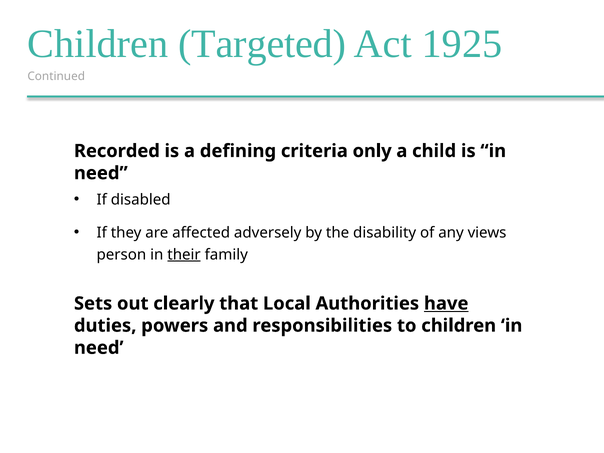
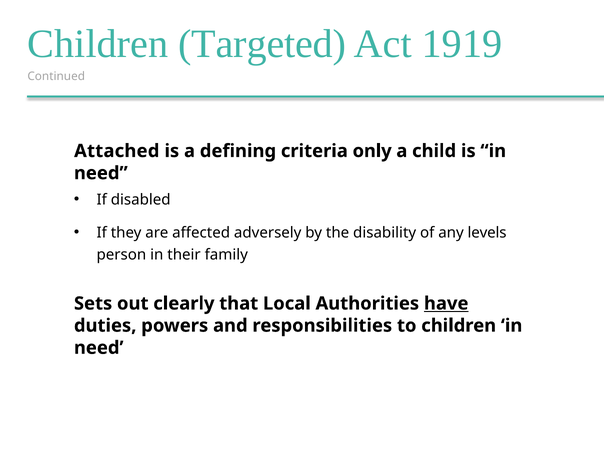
1925: 1925 -> 1919 (462, 44)
Recorded: Recorded -> Attached (117, 151)
views: views -> levels (487, 233)
their underline: present -> none (184, 255)
